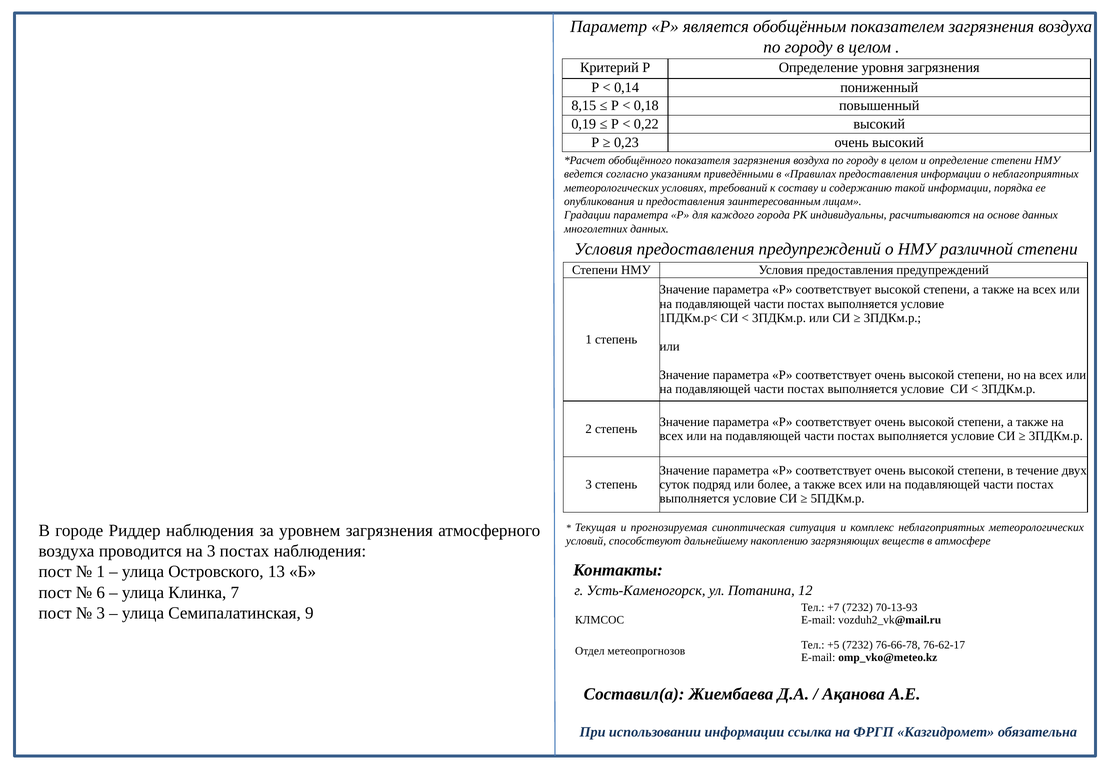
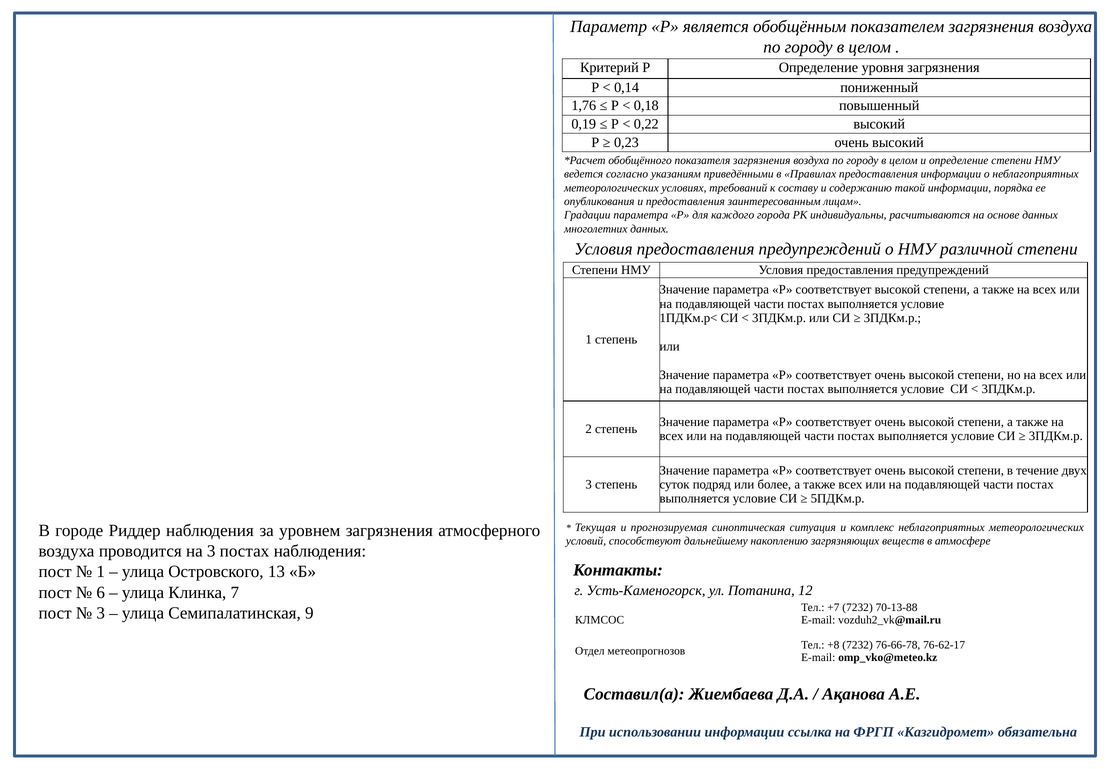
8,15: 8,15 -> 1,76 (584, 106)
70-13-93: 70-13-93 -> 70-13-88 (897, 607)
+5: +5 -> +8 (833, 644)
